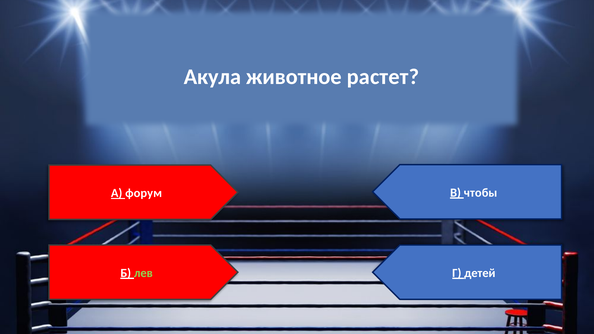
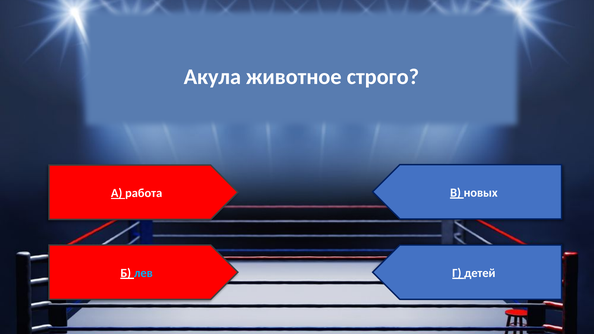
растет: растет -> строго (383, 77)
форум: форум -> работа (144, 193)
чтобы: чтобы -> новых (481, 193)
лев colour: light green -> light blue (143, 273)
